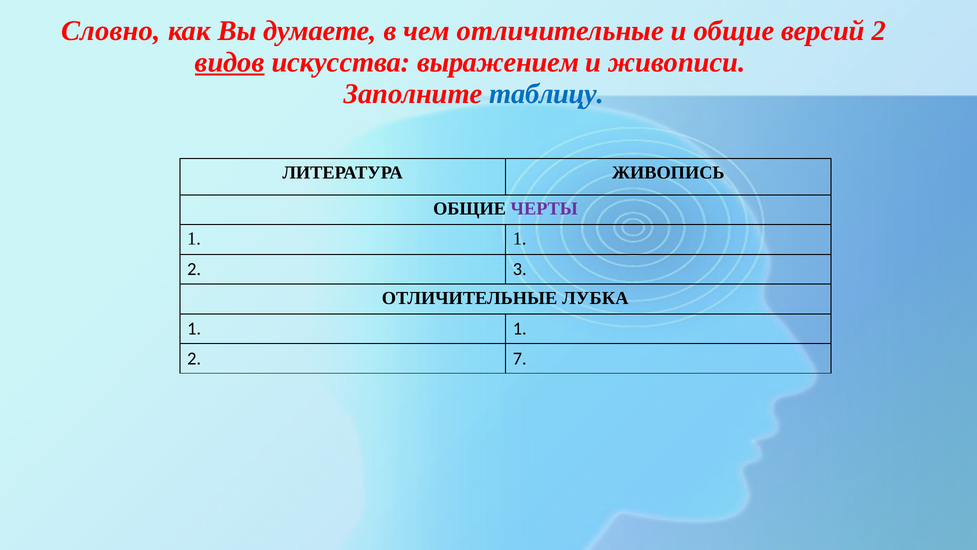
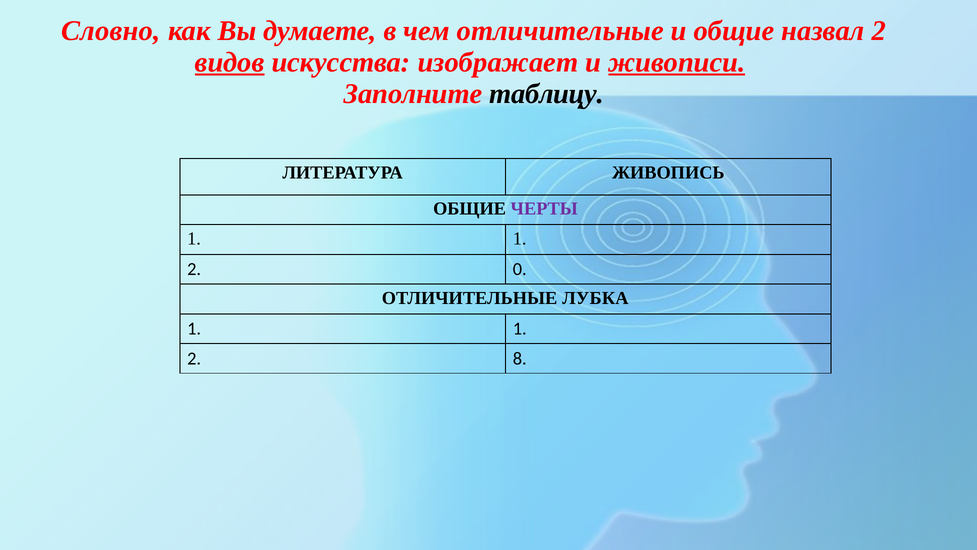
версий: версий -> назвал (823, 31)
выражением: выражением -> изображает (498, 62)
живописи underline: none -> present (677, 62)
таблицу colour: blue -> black (547, 94)
3: 3 -> 0 (520, 269)
7: 7 -> 8 (520, 358)
